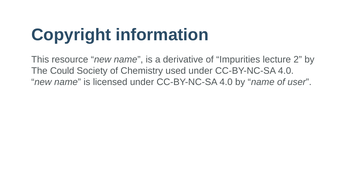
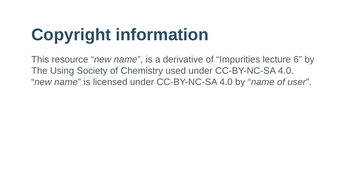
2: 2 -> 6 (298, 60)
Could: Could -> Using (62, 71)
